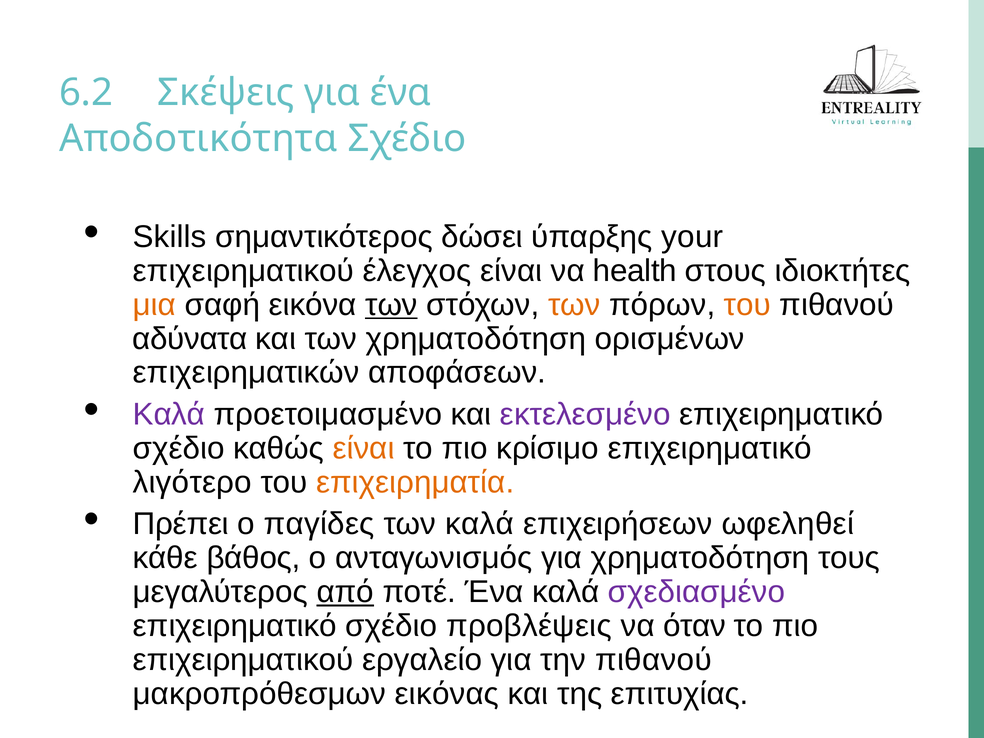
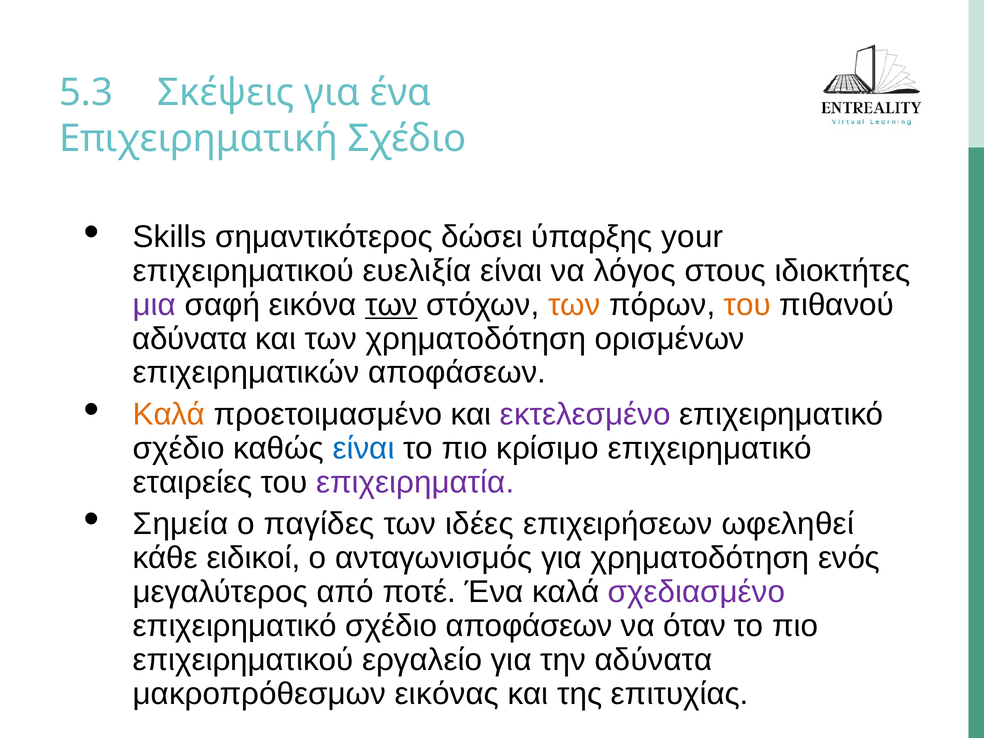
6.2: 6.2 -> 5.3 (86, 93)
Αποδοτικότητα: Αποδοτικότητα -> Επιχειρηματική (198, 139)
έλεγχος: έλεγχος -> ευελιξία (417, 271)
health: health -> λόγος (635, 271)
μια colour: orange -> purple (154, 305)
Καλά colour: purple -> orange (169, 414)
είναι colour: orange -> blue (364, 448)
λιγότερο: λιγότερο -> εταιρείες (193, 482)
επιχειρηματία colour: orange -> purple (415, 482)
Πρέπει: Πρέπει -> Σημεία (181, 524)
των καλά: καλά -> ιδέες (479, 524)
βάθος: βάθος -> ειδικοί (253, 558)
τους: τους -> ενός (849, 558)
από underline: present -> none (345, 592)
σχέδιο προβλέψεις: προβλέψεις -> αποφάσεων (529, 626)
την πιθανού: πιθανού -> αδύνατα (654, 660)
